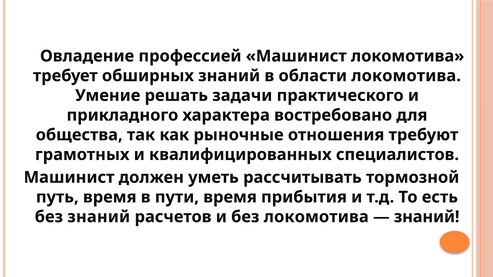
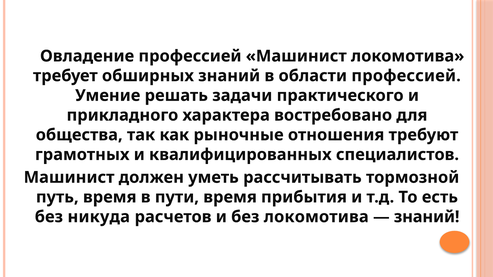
области локомотива: локомотива -> профессией (406, 76)
без знаний: знаний -> никуда (99, 217)
